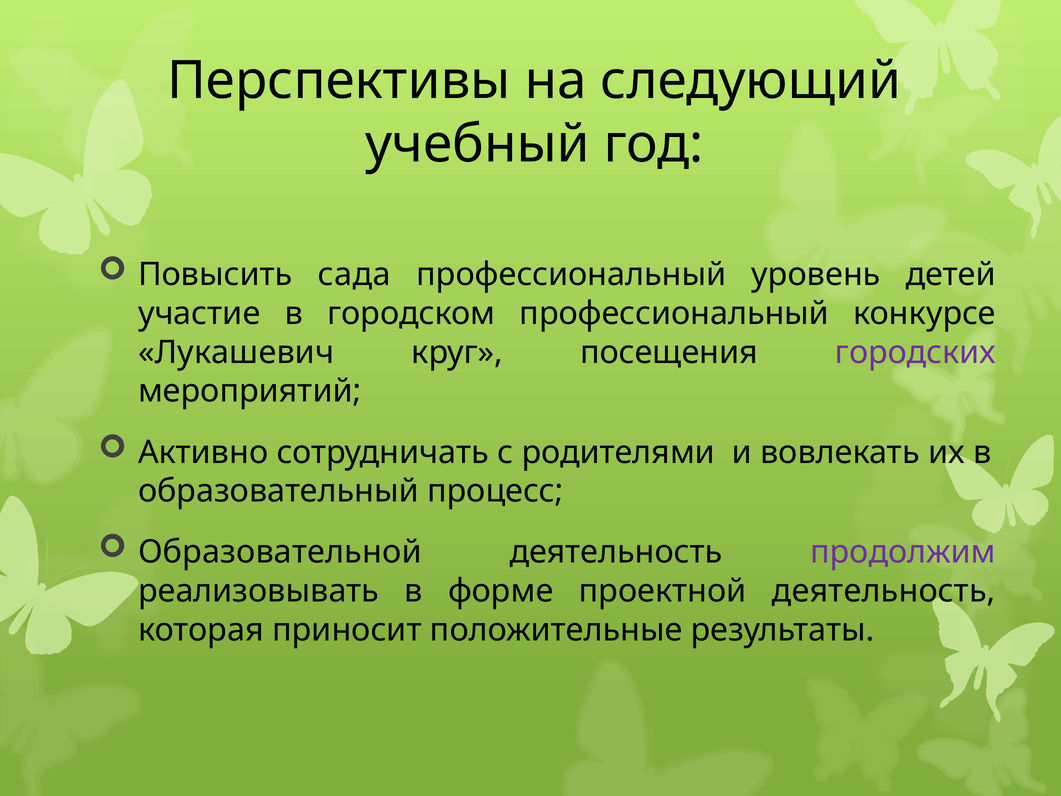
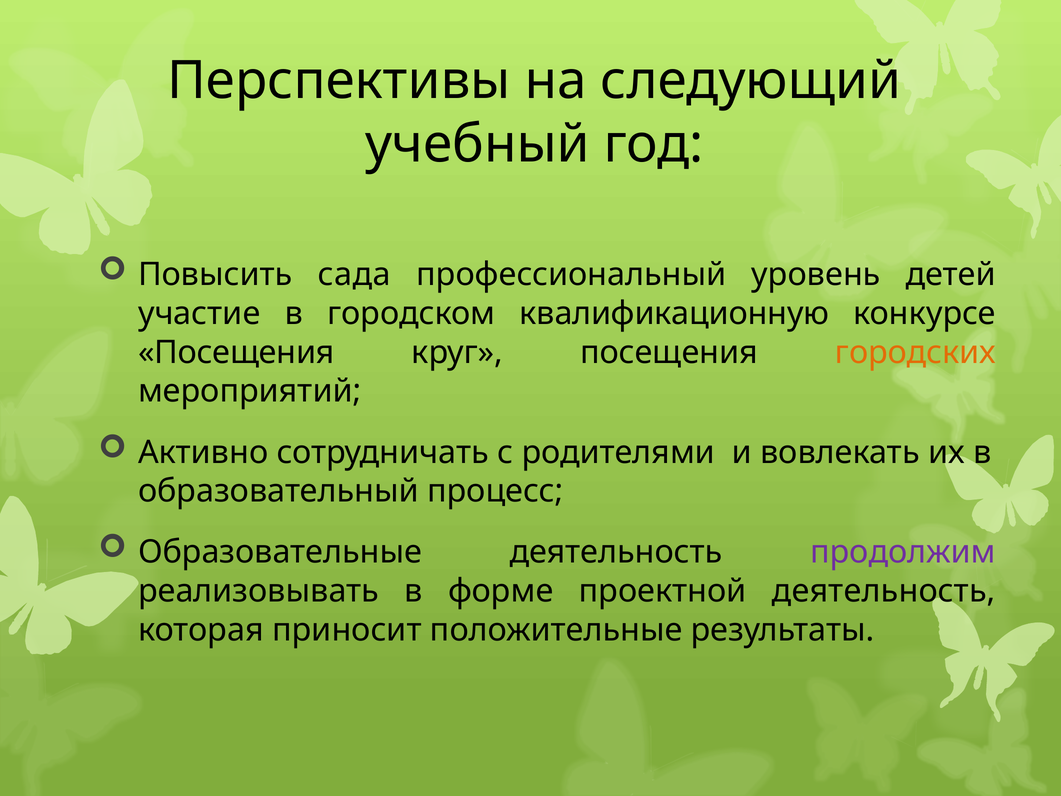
городском профессиональный: профессиональный -> квалификационную (674, 313)
Лукашевич: Лукашевич -> Посещения (236, 352)
городских colour: purple -> orange (915, 352)
Образовательной: Образовательной -> Образовательные (280, 552)
